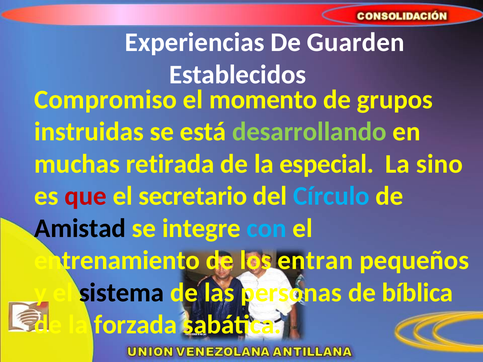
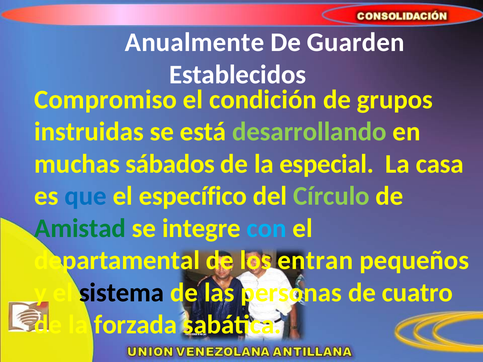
Experiencias: Experiencias -> Anualmente (195, 42)
momento: momento -> condición (263, 100)
retirada: retirada -> sábados (170, 164)
sino: sino -> casa (440, 164)
que colour: red -> blue (86, 196)
secretario: secretario -> específico (193, 196)
Círculo colour: light blue -> light green (331, 196)
Amistad colour: black -> green (80, 228)
entrenamiento: entrenamiento -> departamental (117, 261)
bíblica: bíblica -> cuatro (417, 293)
